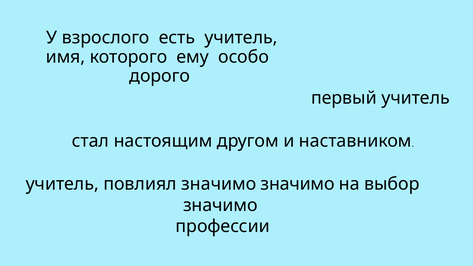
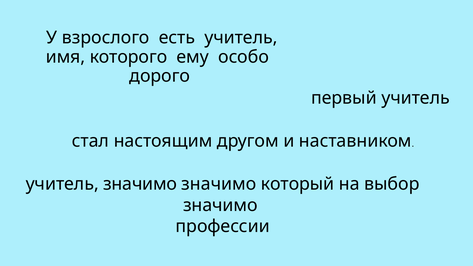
учитель повлиял: повлиял -> значимо (140, 184)
значимо значимо: значимо -> который (298, 184)
